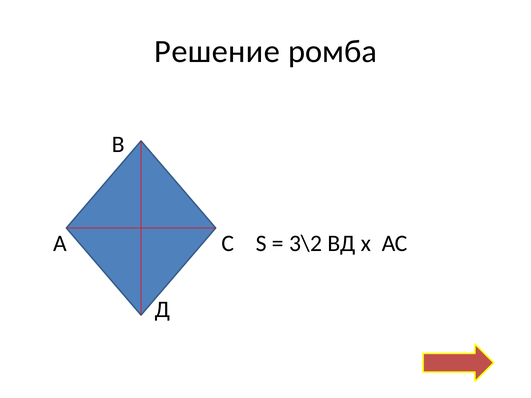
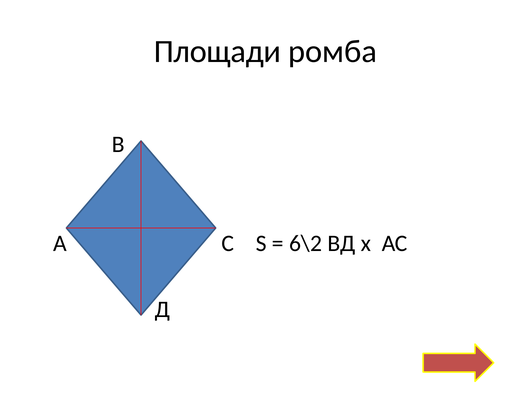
Решение: Решение -> Площади (217, 51)
3\2: 3\2 -> 6\2 (306, 244)
